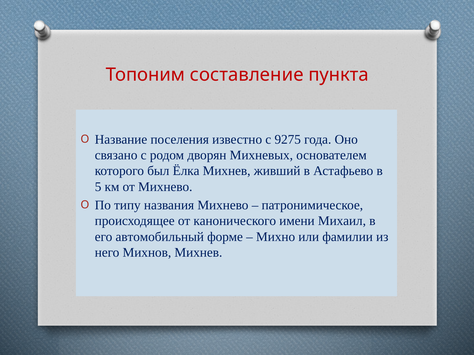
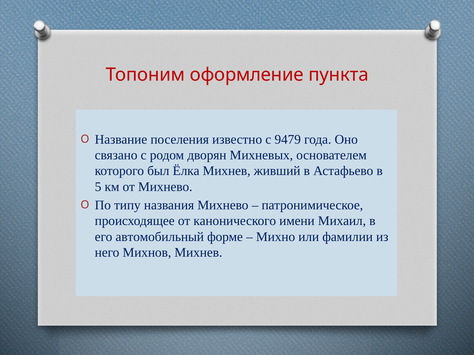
составление: составление -> оформление (247, 75)
9275: 9275 -> 9479 (288, 140)
